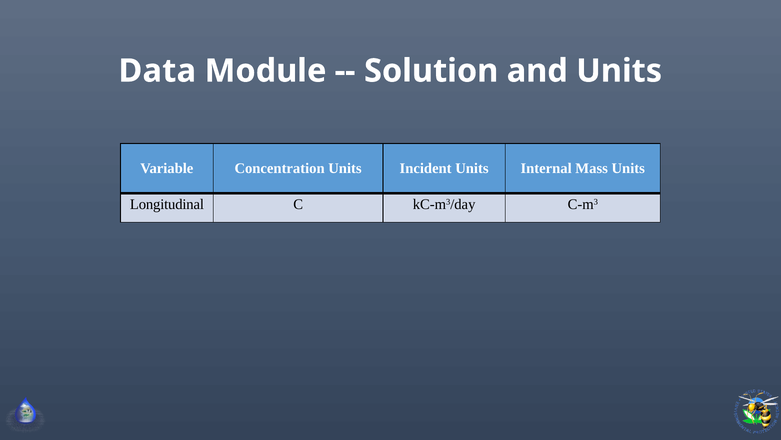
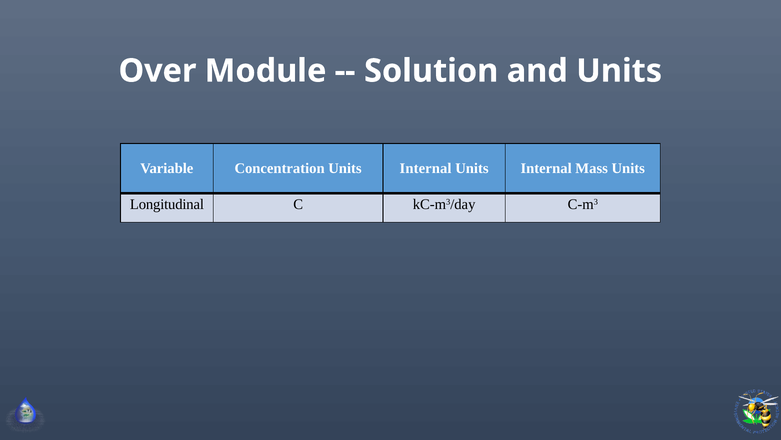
Data: Data -> Over (157, 71)
Concentration Units Incident: Incident -> Internal (426, 168)
